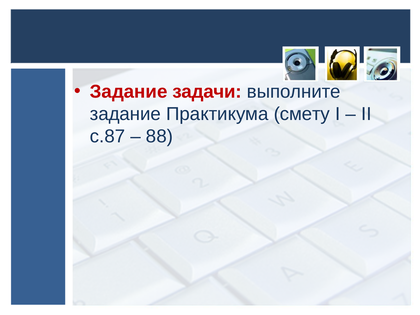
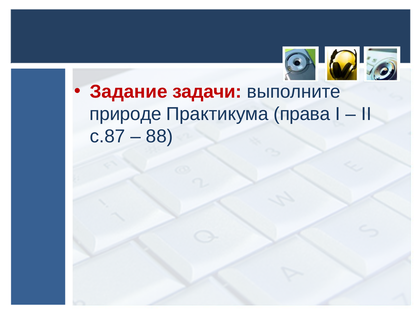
задание: задание -> природе (126, 114)
смету: смету -> права (302, 114)
